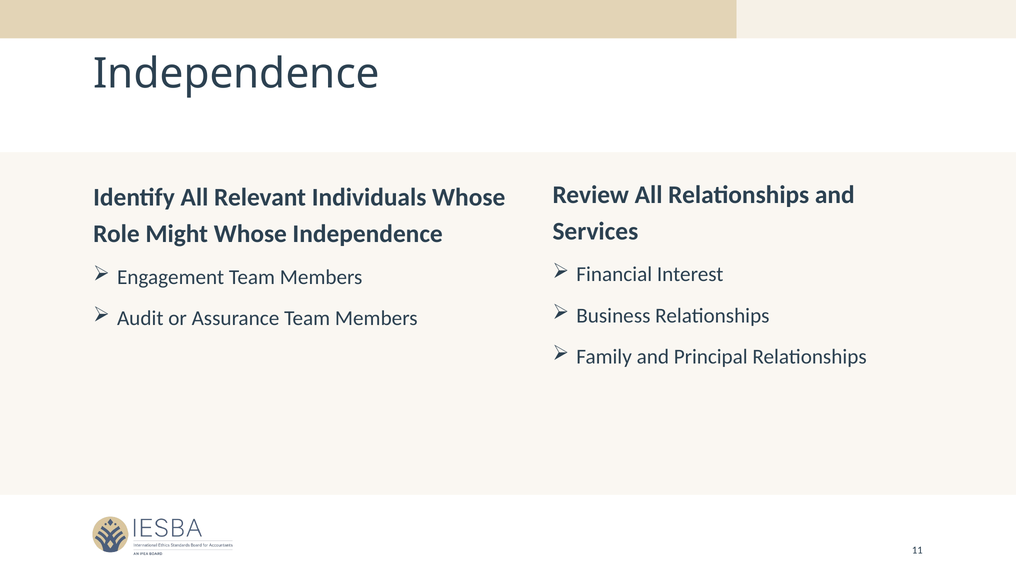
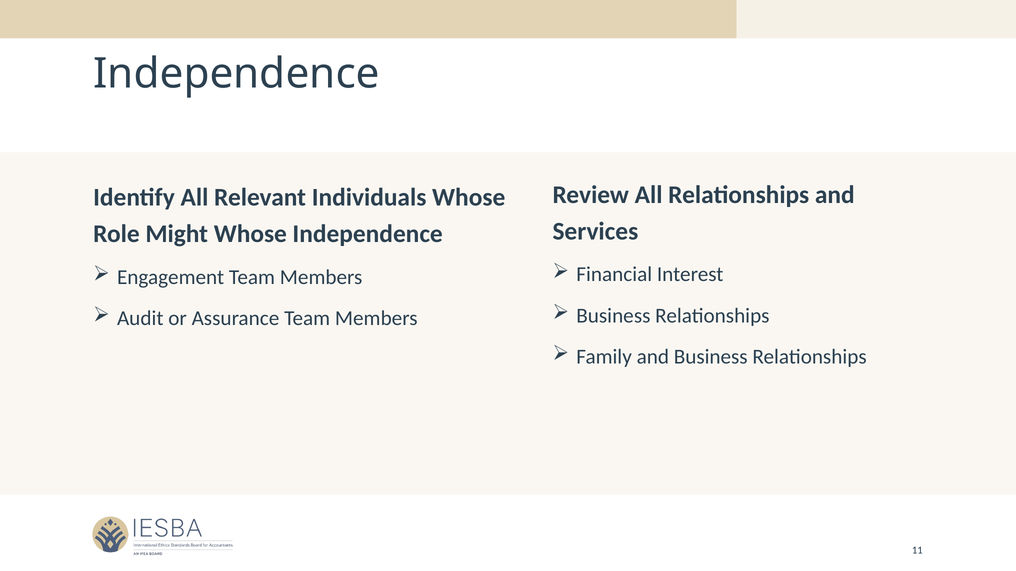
and Principal: Principal -> Business (711, 357)
